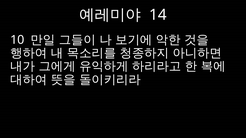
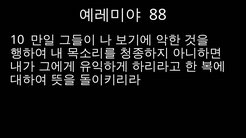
14: 14 -> 88 (158, 15)
